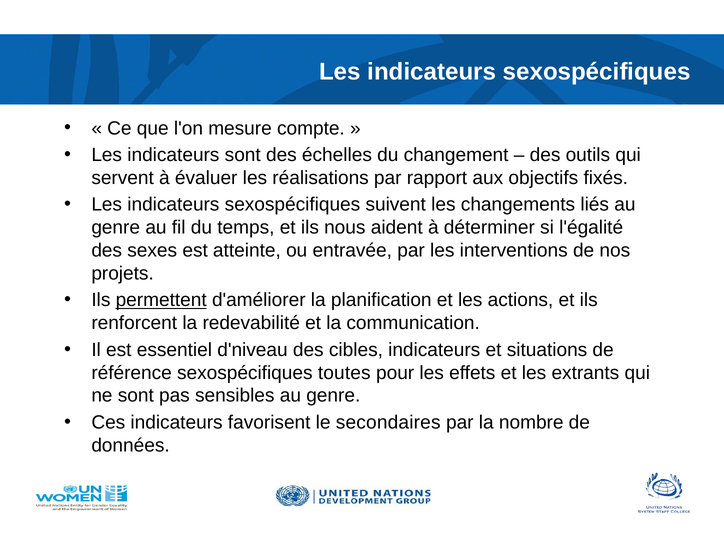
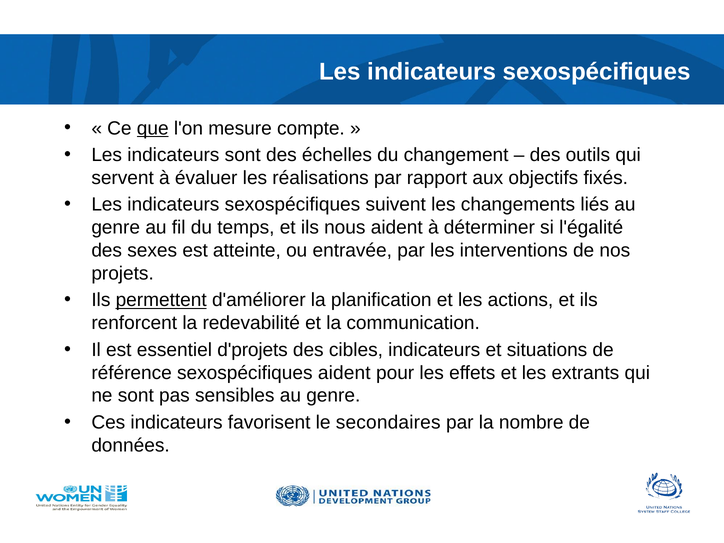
que underline: none -> present (153, 128)
d'niveau: d'niveau -> d'projets (253, 350)
sexospécifiques toutes: toutes -> aident (344, 373)
